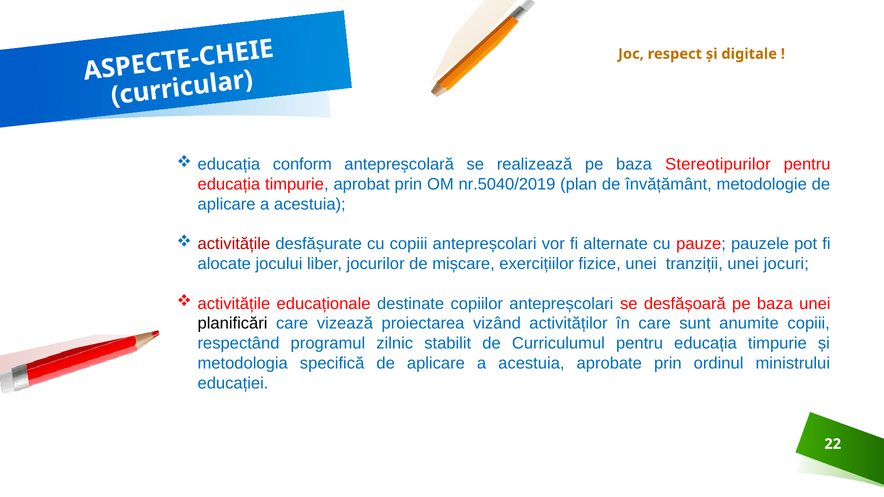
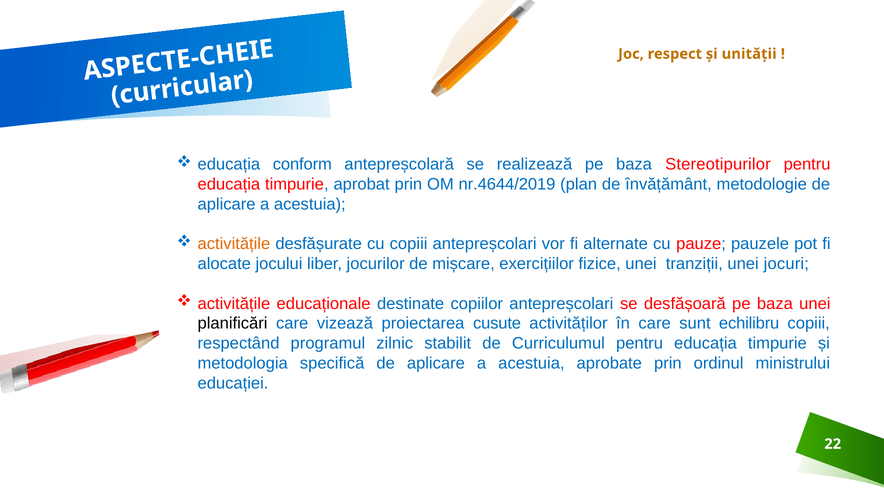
digitale: digitale -> unității (749, 54)
nr.5040/2019: nr.5040/2019 -> nr.4644/2019 (507, 184)
activitățile colour: red -> orange (234, 244)
vizând: vizând -> cusute (497, 324)
anumite: anumite -> echilibru (749, 324)
